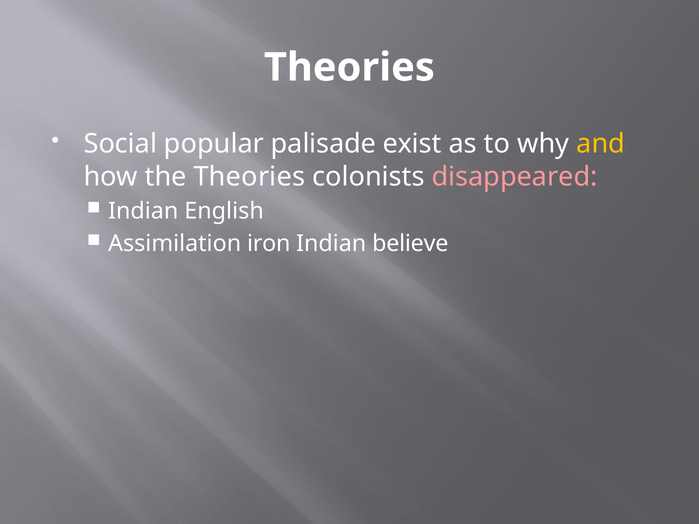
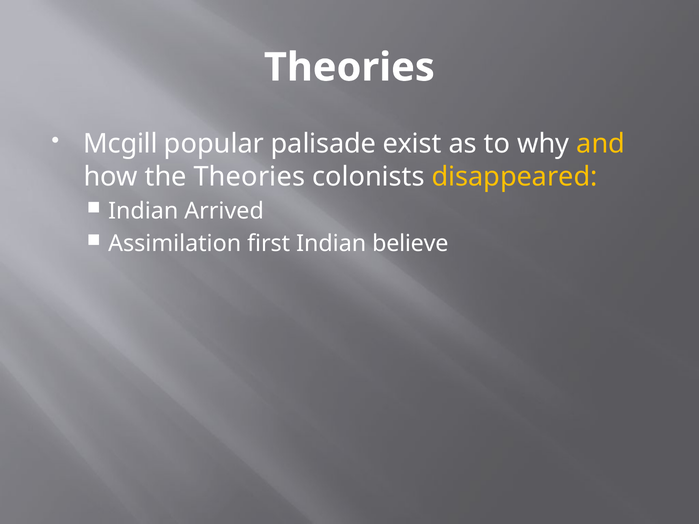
Social: Social -> Mcgill (120, 144)
disappeared colour: pink -> yellow (515, 177)
English: English -> Arrived (224, 211)
iron: iron -> first (269, 244)
